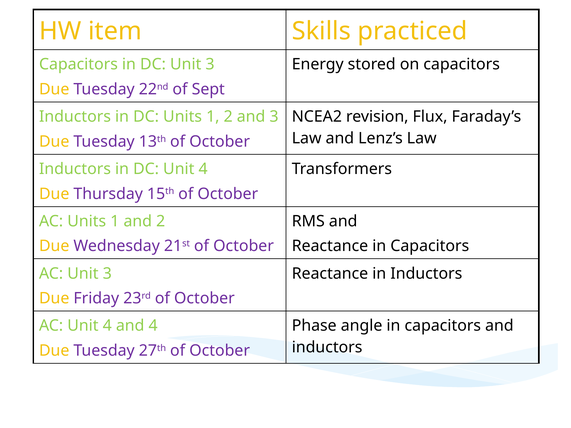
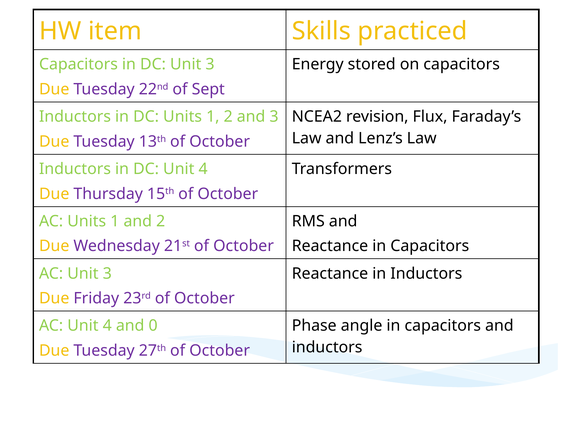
and 4: 4 -> 0 (153, 326)
